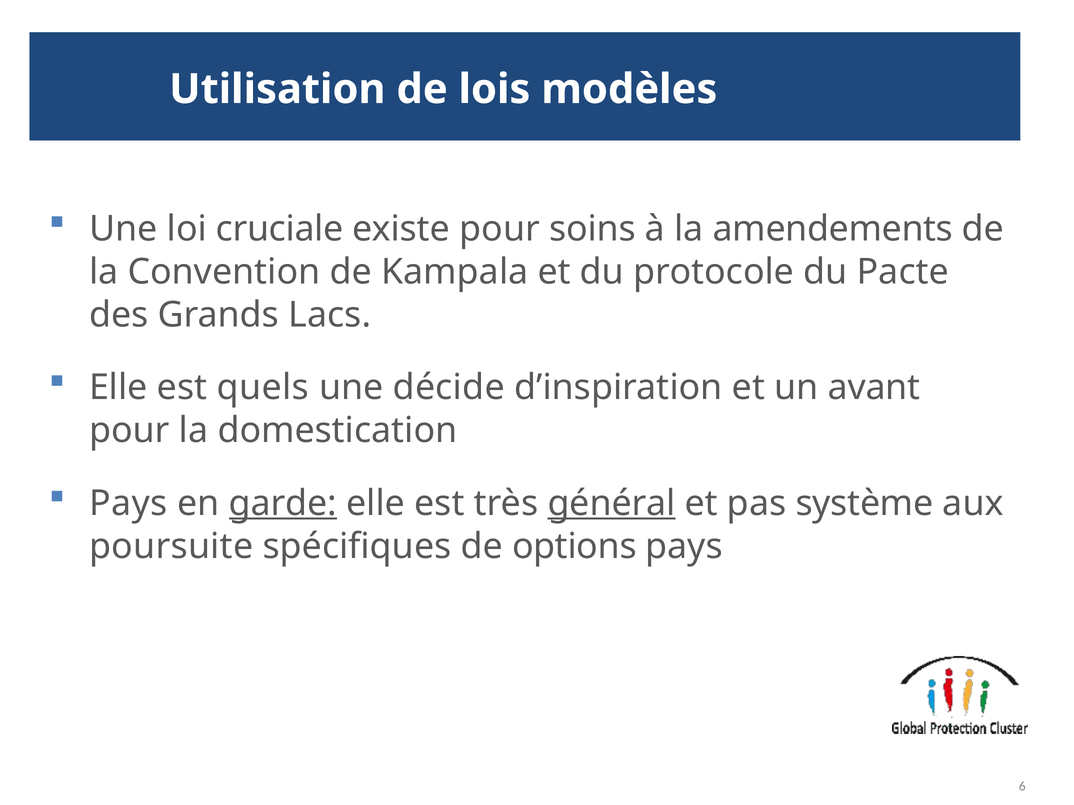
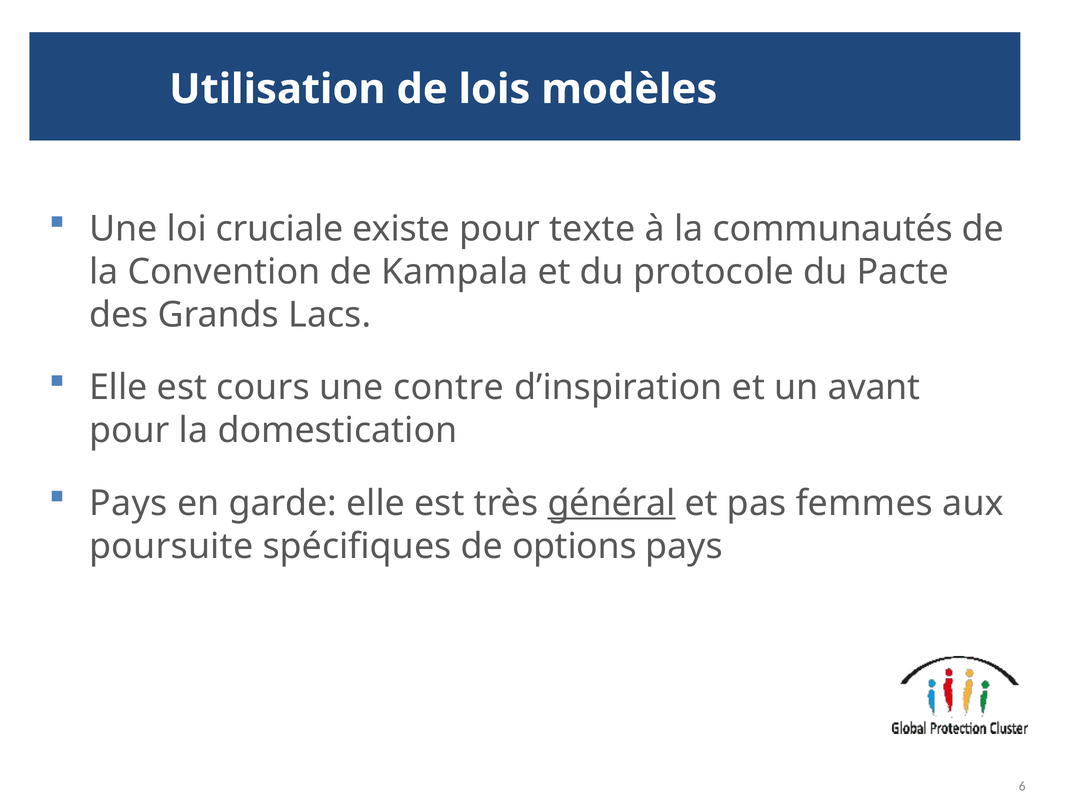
soins: soins -> texte (592, 229)
amendements: amendements -> communautés (833, 229)
quels: quels -> cours (263, 388)
décide: décide -> contre (449, 388)
garde underline: present -> none (283, 504)
système: système -> femmes (864, 504)
